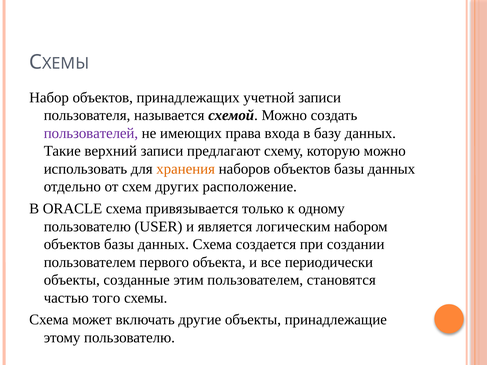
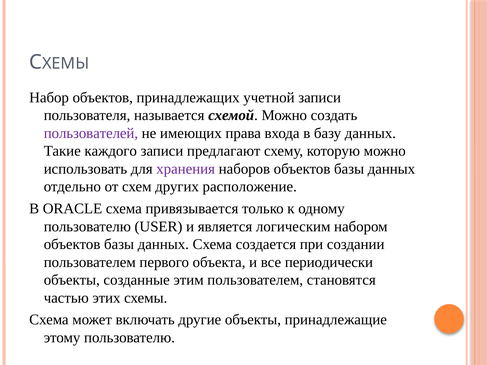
верхний: верхний -> каждого (111, 151)
хранения colour: orange -> purple (186, 169)
того: того -> этих (106, 298)
